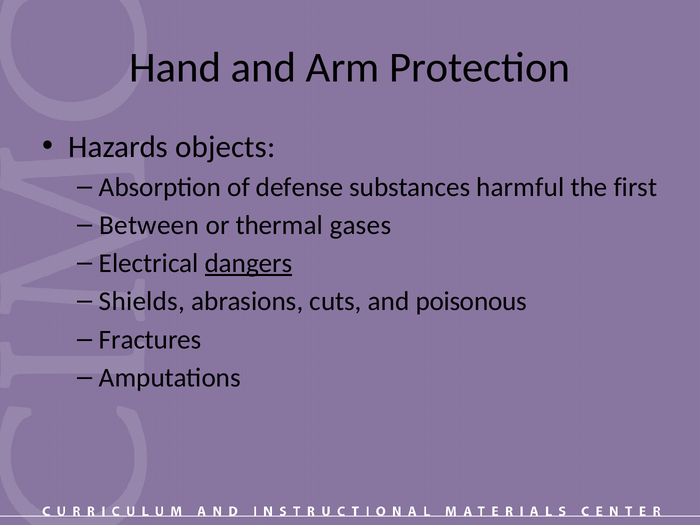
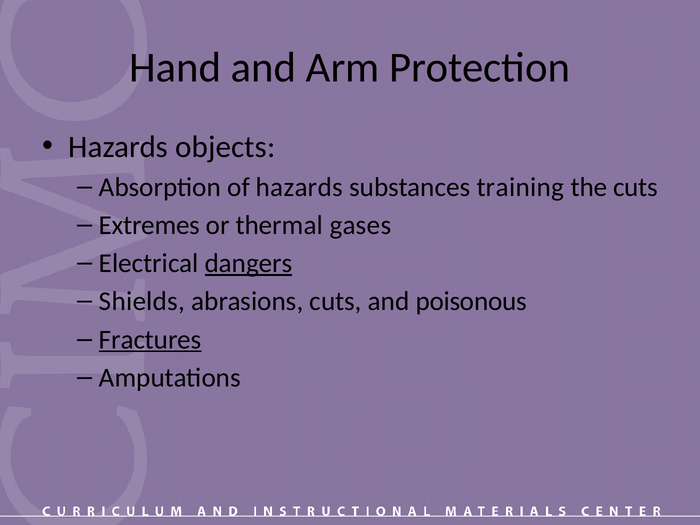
of defense: defense -> hazards (299, 187)
harmful: harmful -> training (520, 187)
the first: first -> cuts (635, 187)
Between: Between -> Extremes (149, 225)
Fractures underline: none -> present (150, 340)
